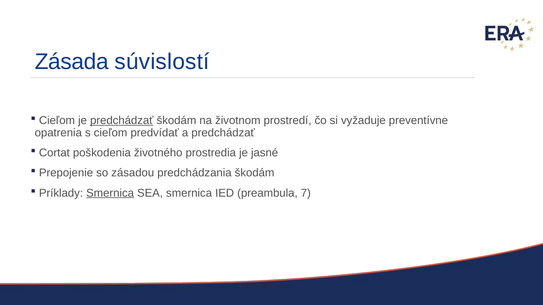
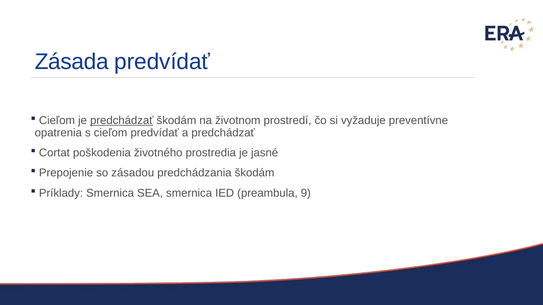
Zásada súvislostí: súvislostí -> predvídať (162, 62)
Smernica underline: present -> none (110, 193)
7: 7 -> 9 (306, 193)
